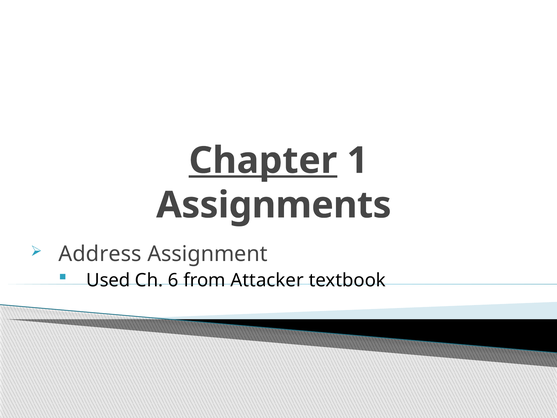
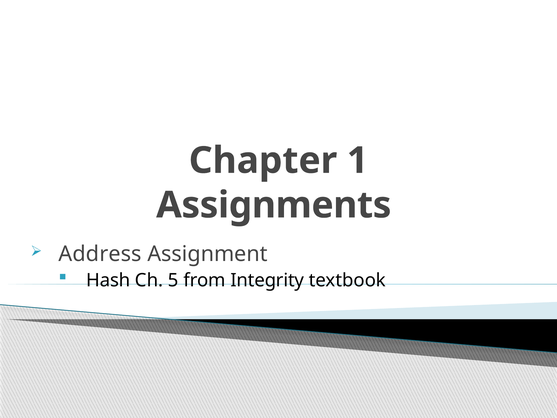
Chapter underline: present -> none (263, 161)
Used: Used -> Hash (108, 280)
6: 6 -> 5 (173, 280)
Attacker: Attacker -> Integrity (267, 280)
